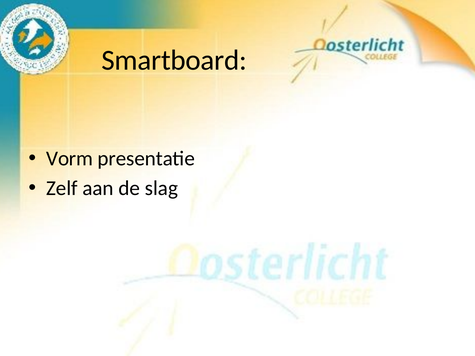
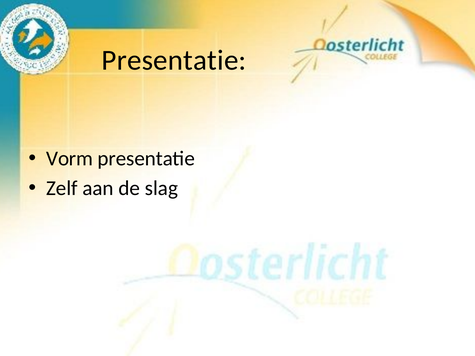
Smartboard: Smartboard -> Presentatie (174, 60)
